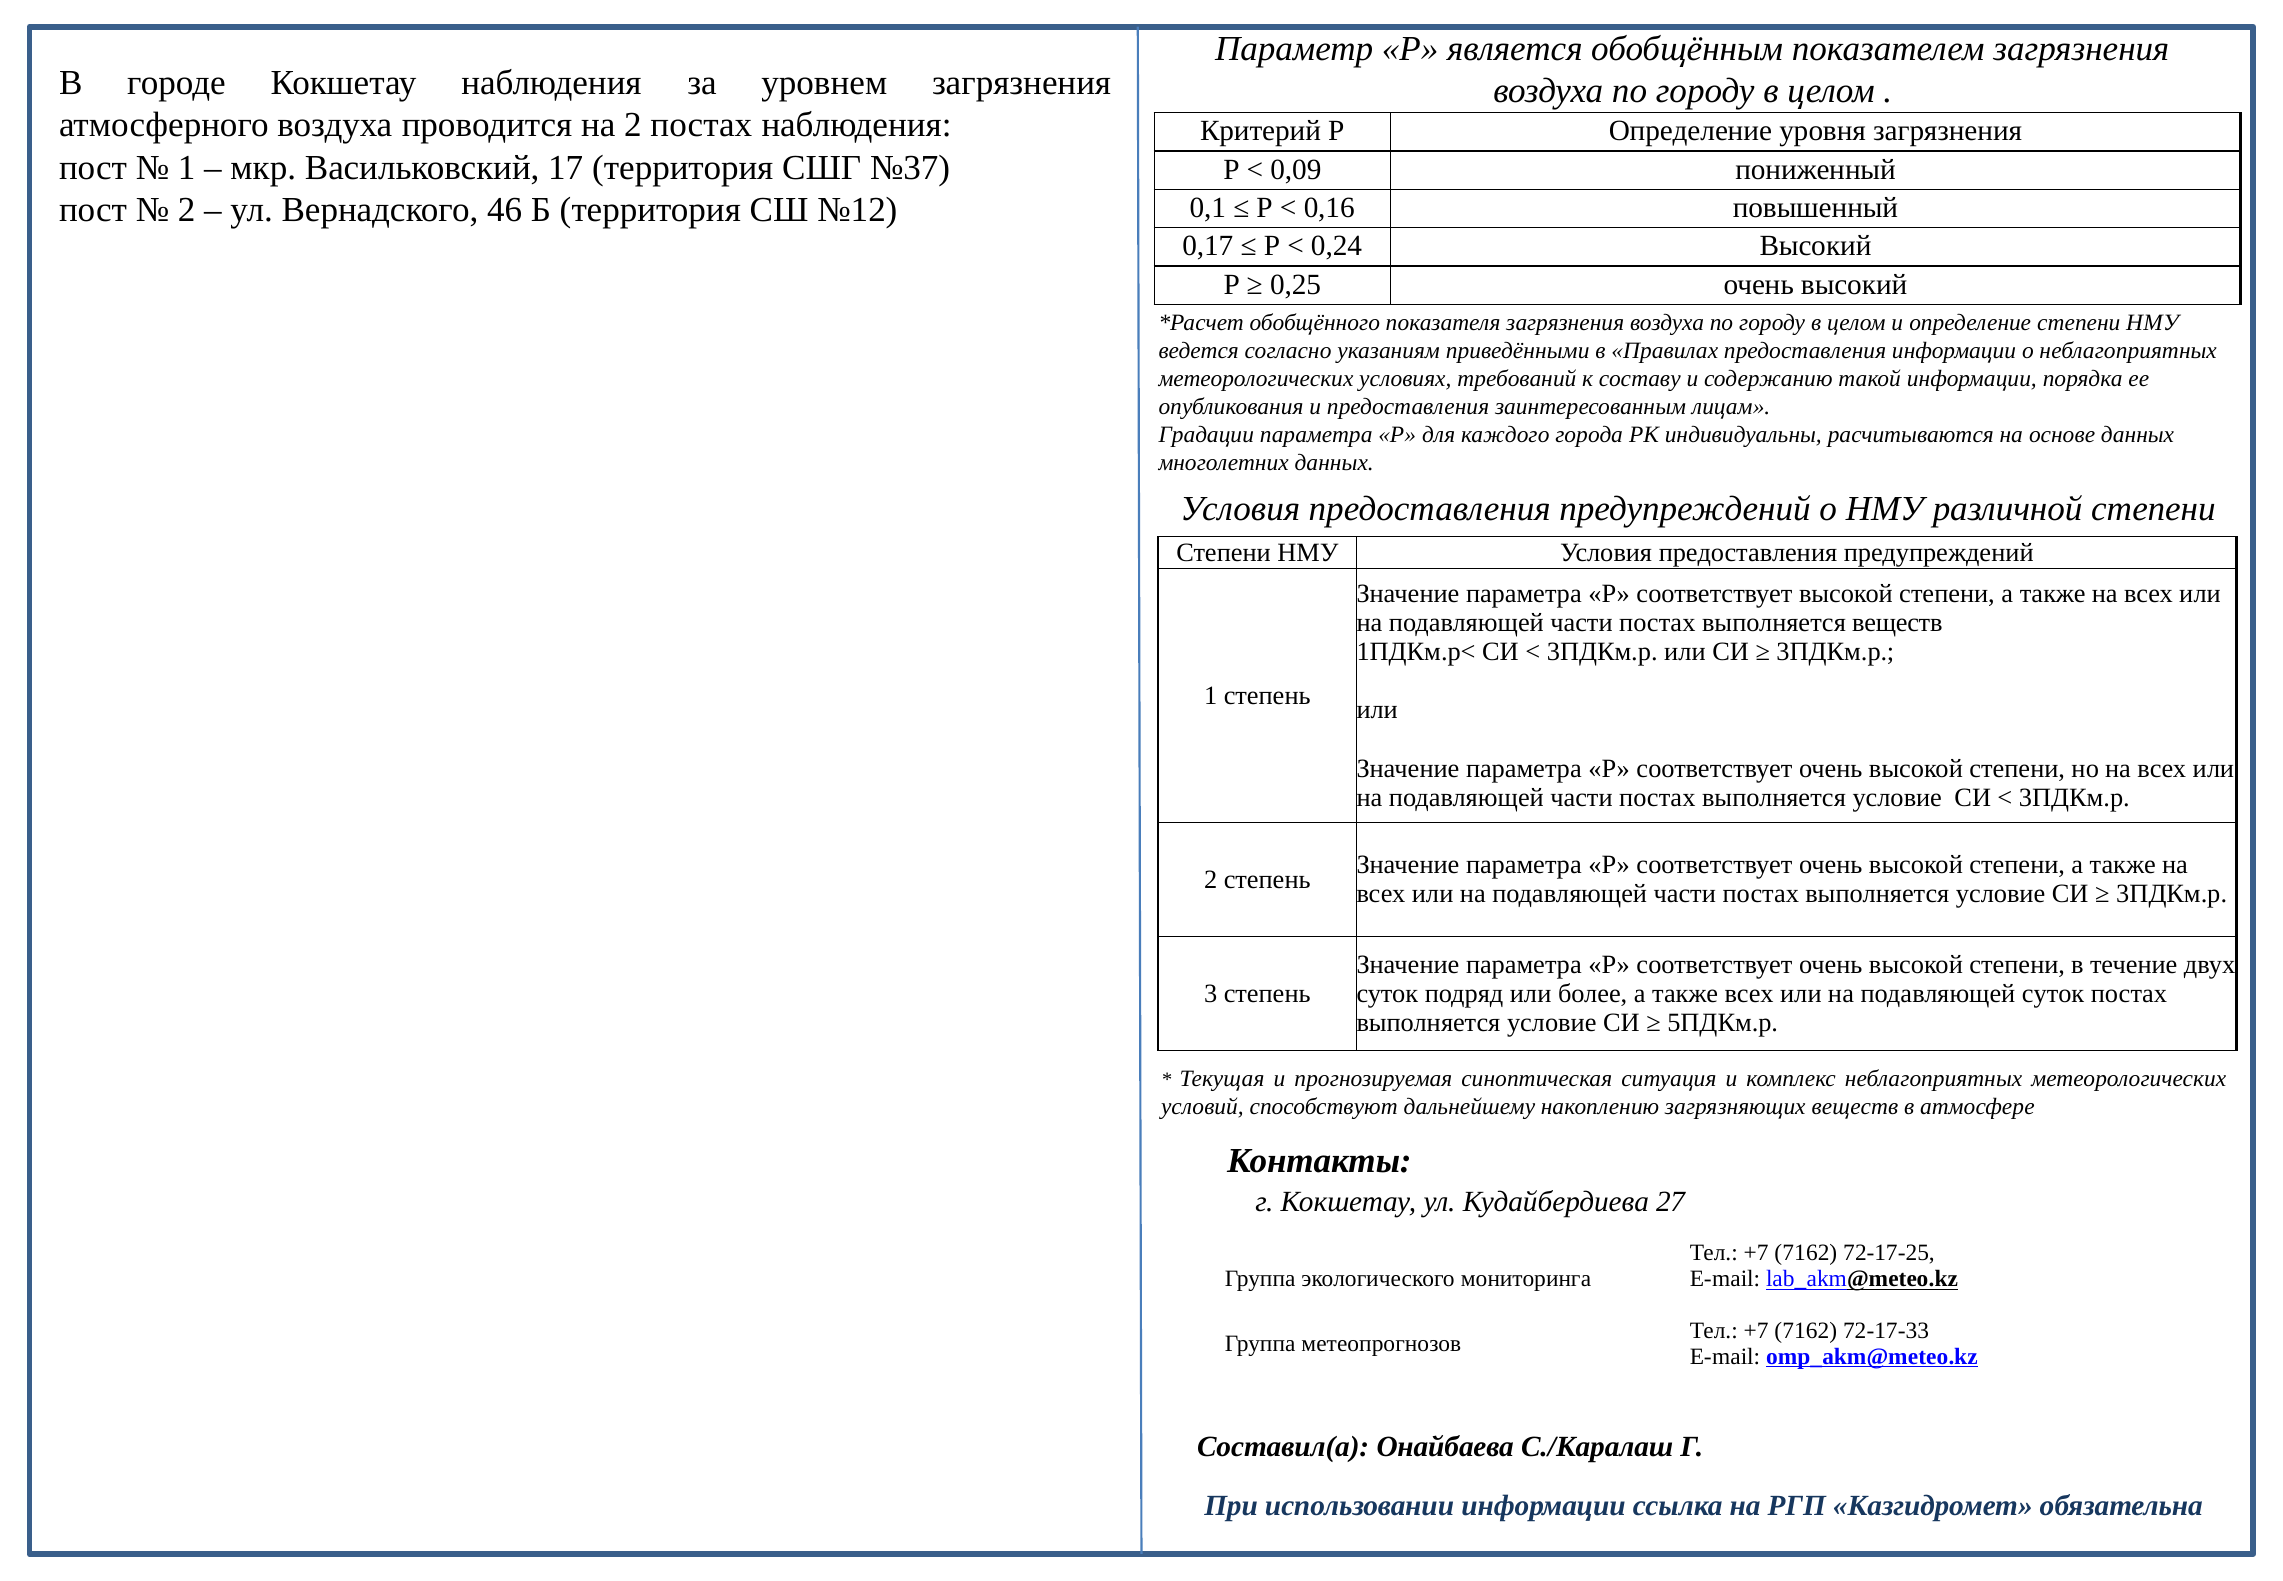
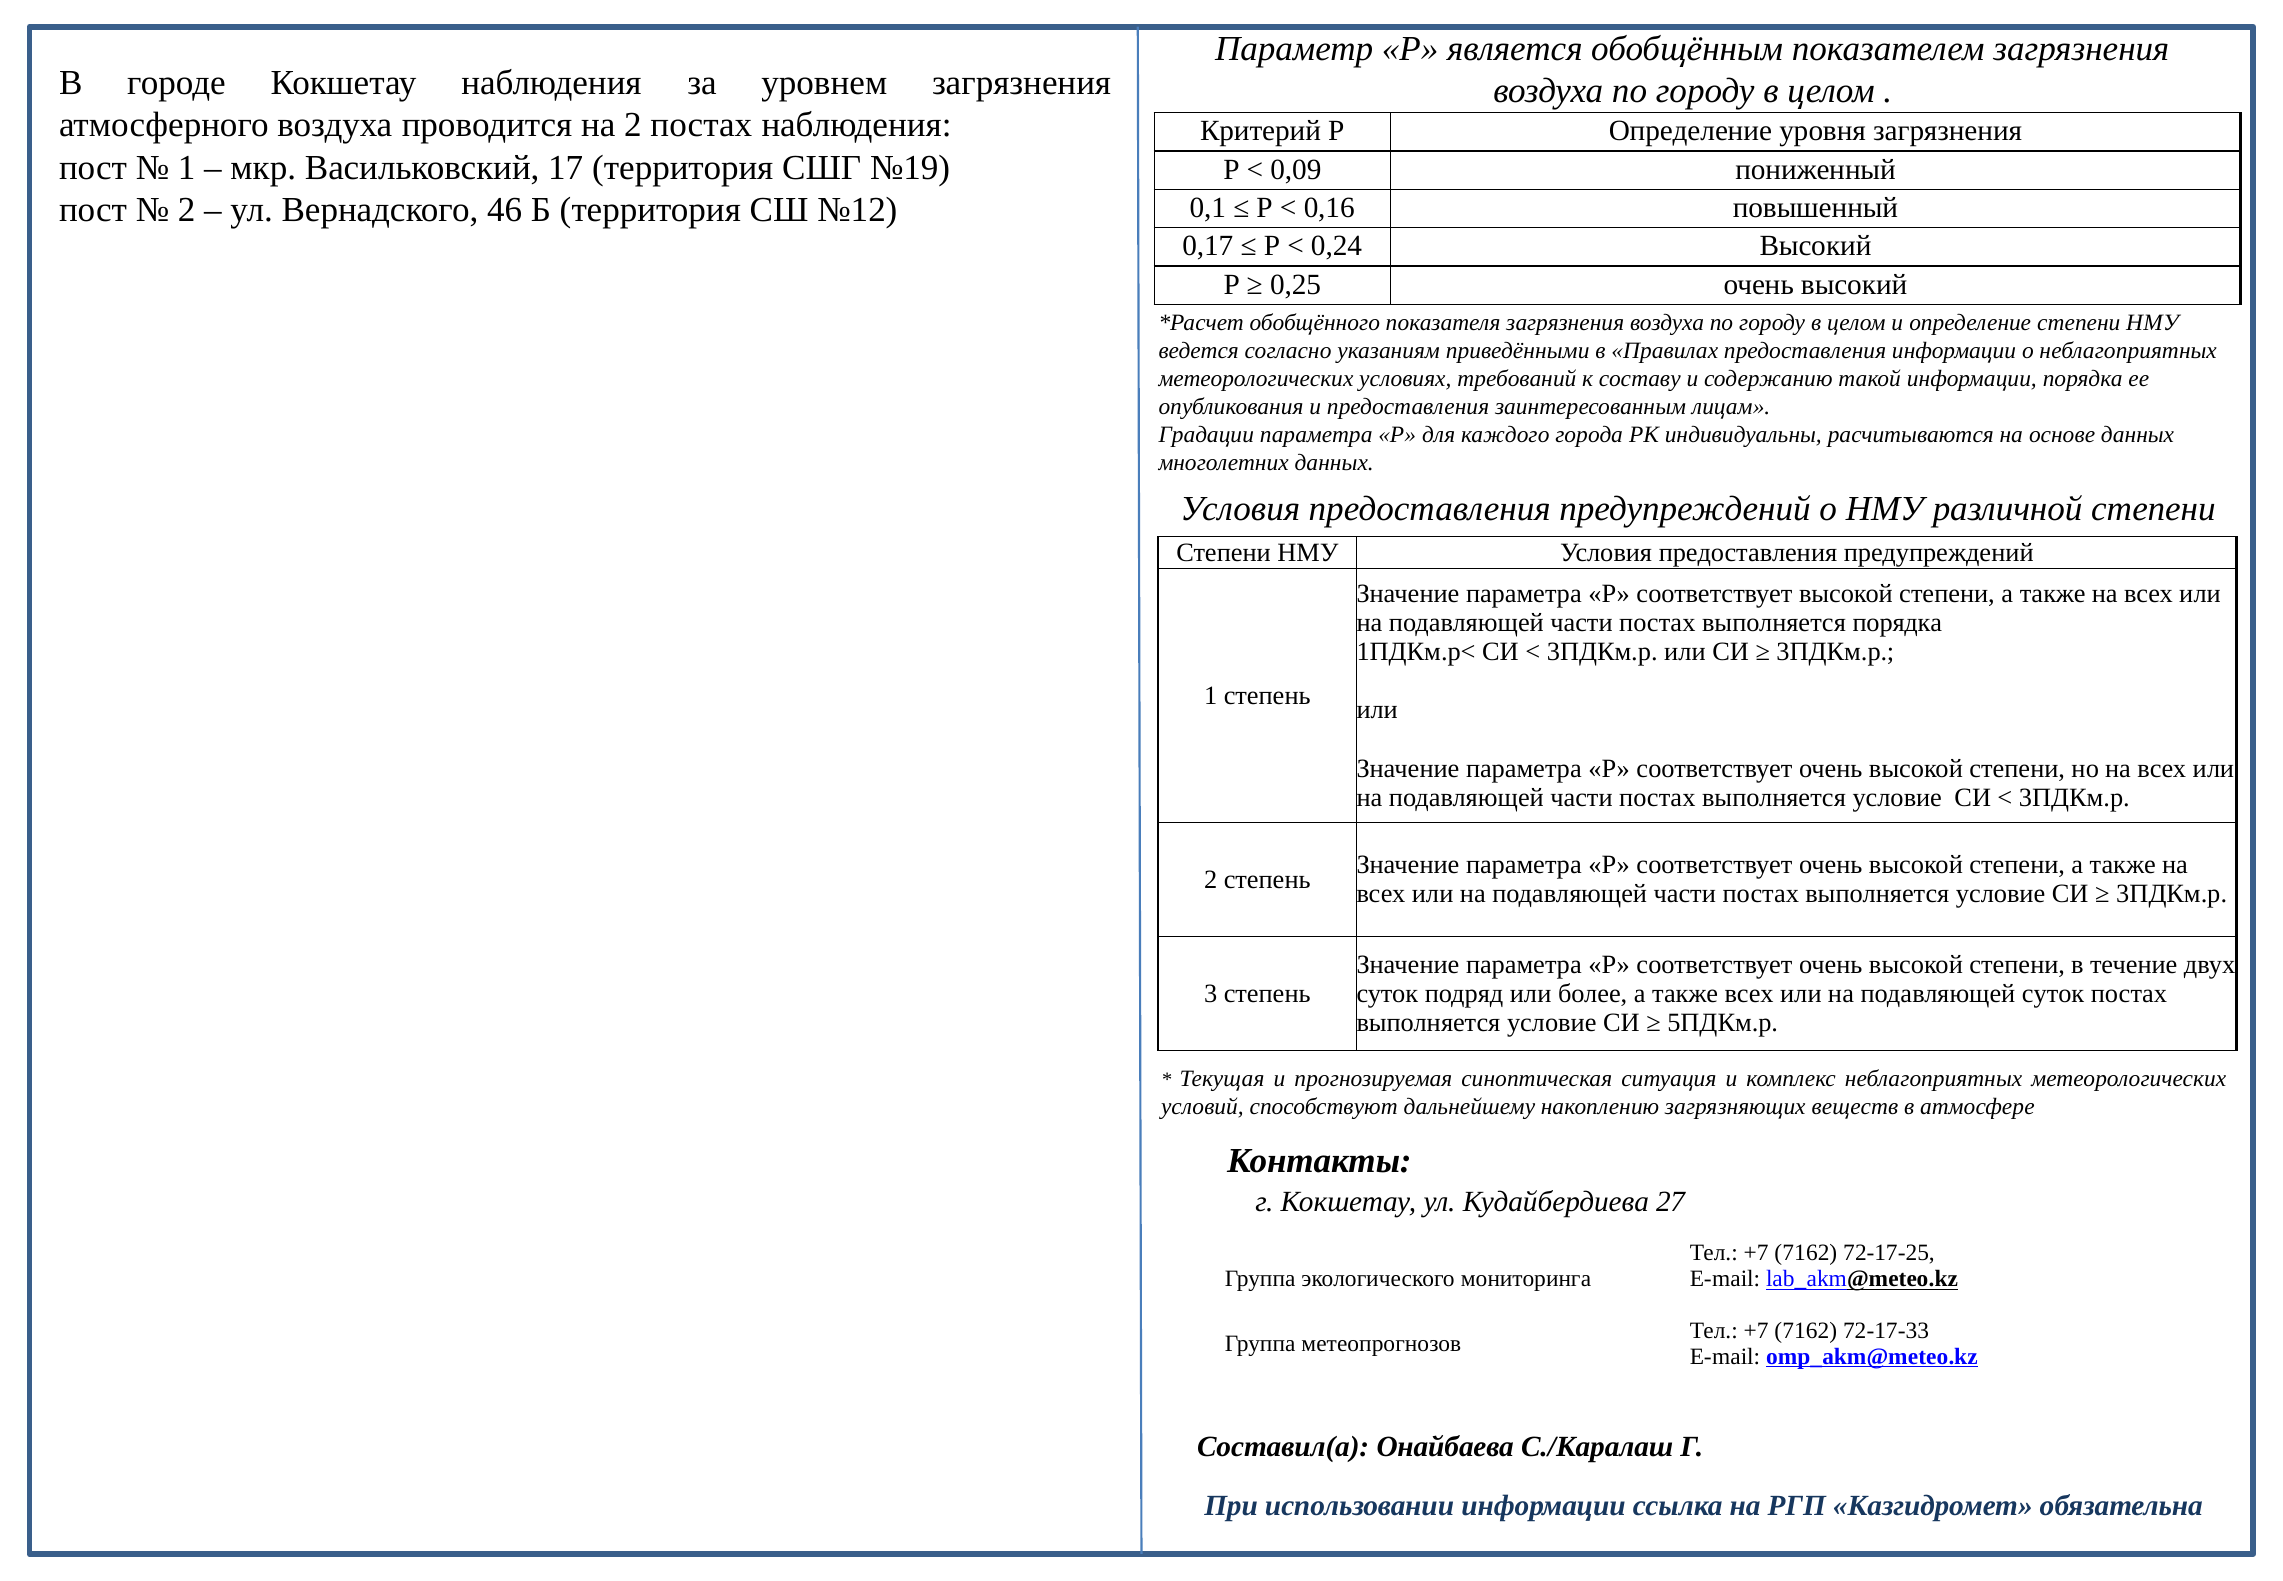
№37: №37 -> №19 (910, 167)
выполняется веществ: веществ -> порядка (1897, 622)
